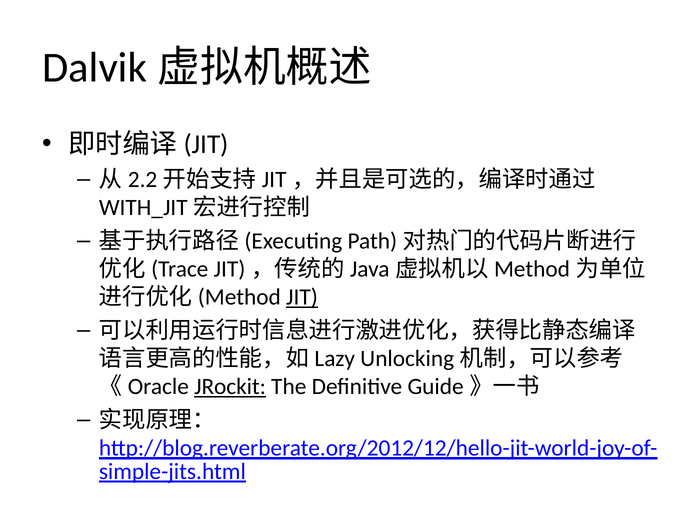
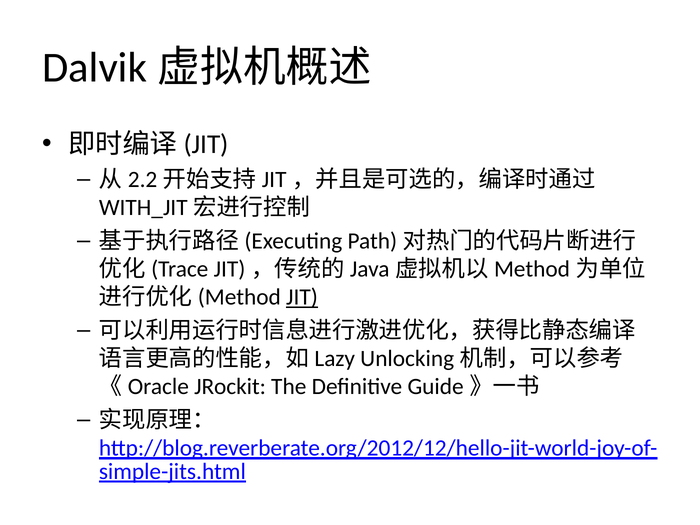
JRockit underline: present -> none (230, 387)
